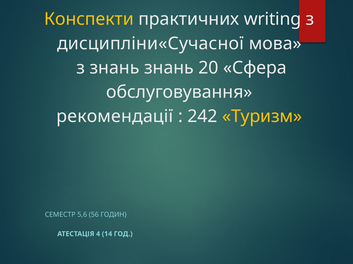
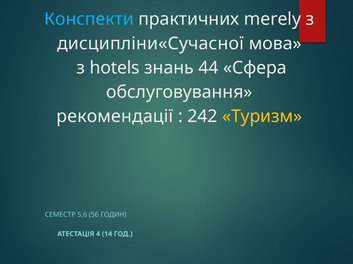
Конспекти colour: yellow -> light blue (89, 19)
writing: writing -> merely (272, 19)
з знань: знань -> hotels (115, 68)
20: 20 -> 44 (208, 68)
